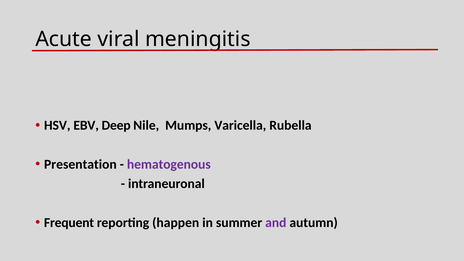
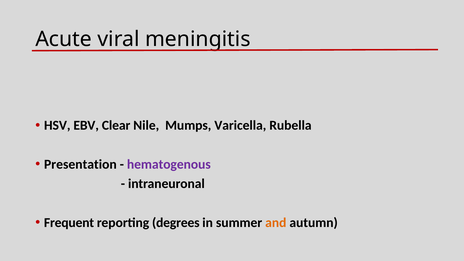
Deep: Deep -> Clear (116, 125)
happen: happen -> degrees (176, 223)
and colour: purple -> orange (276, 223)
